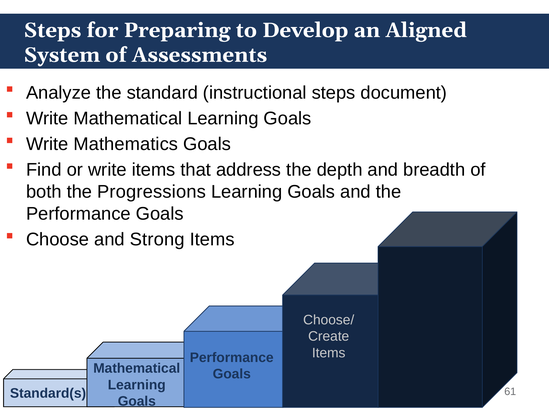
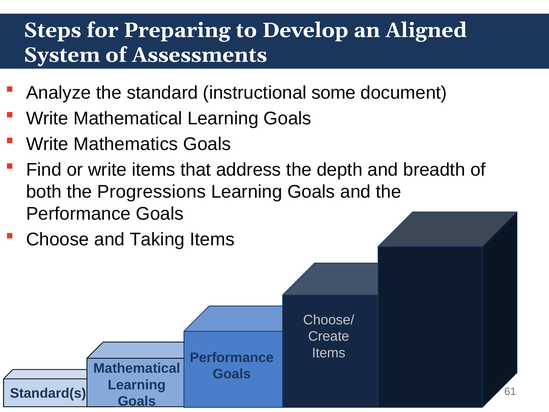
instructional steps: steps -> some (334, 93)
Strong: Strong -> Taking (157, 239)
